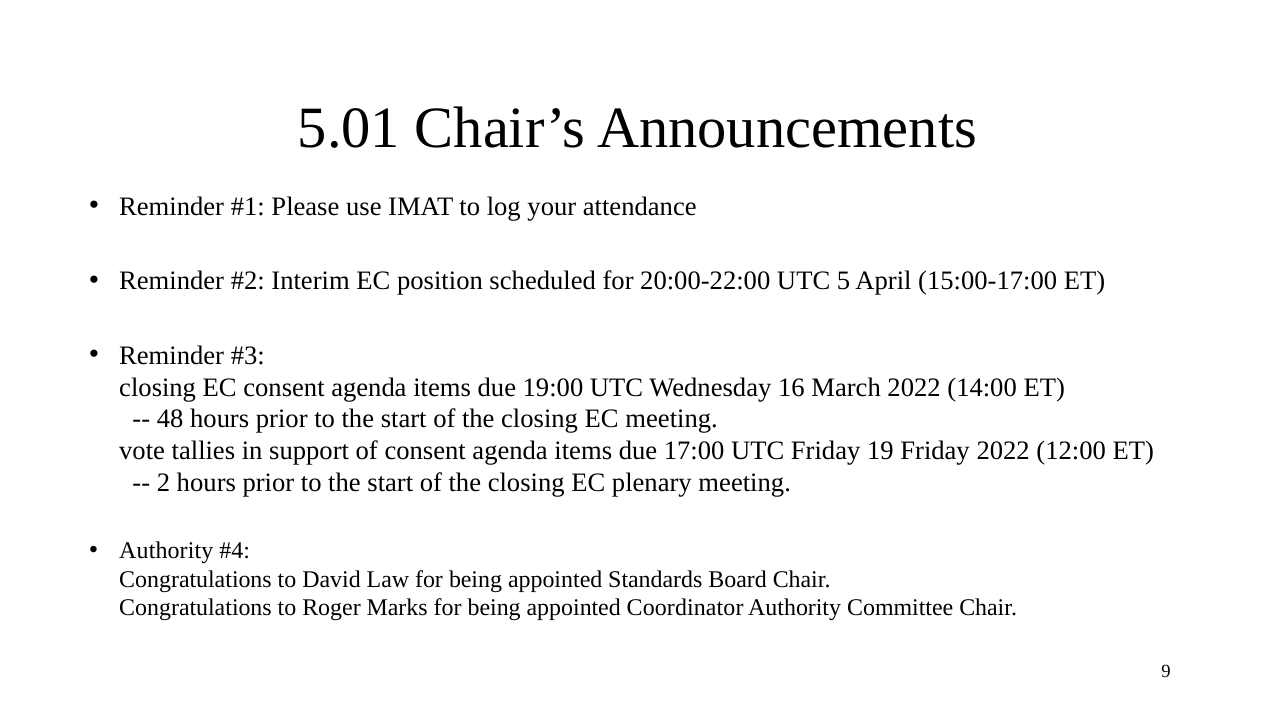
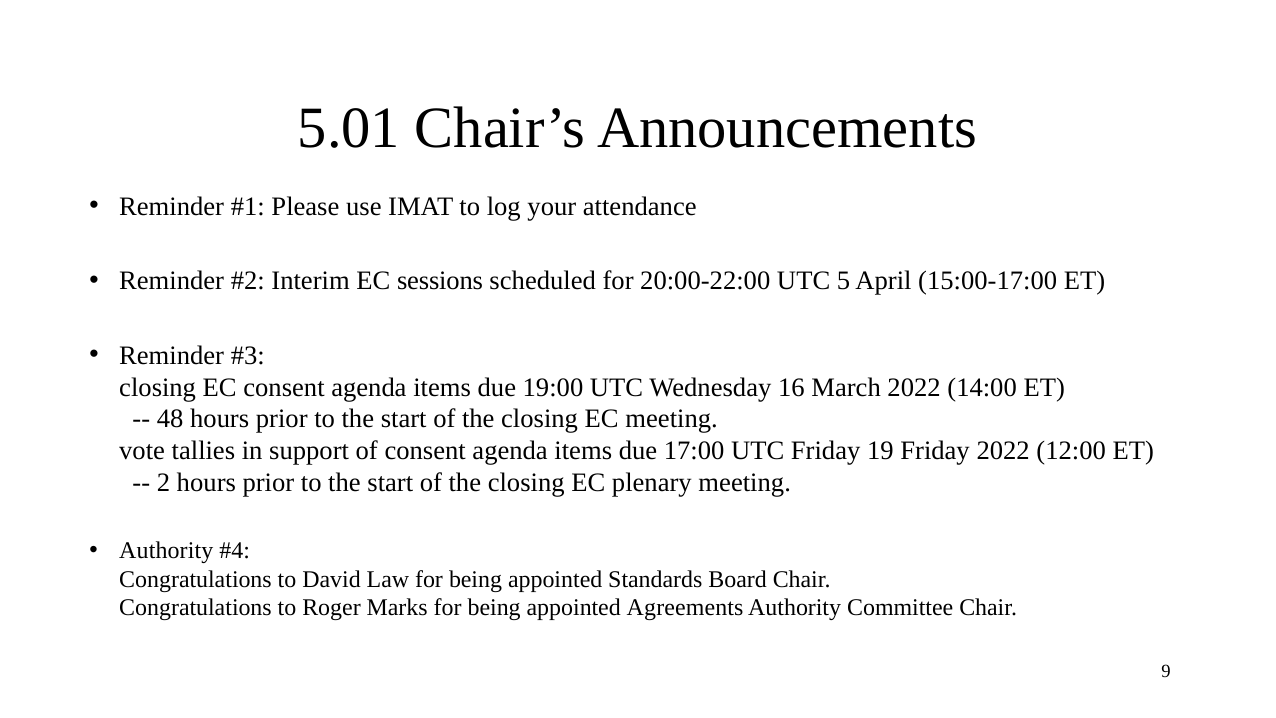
position: position -> sessions (440, 281)
Coordinator: Coordinator -> Agreements (685, 608)
